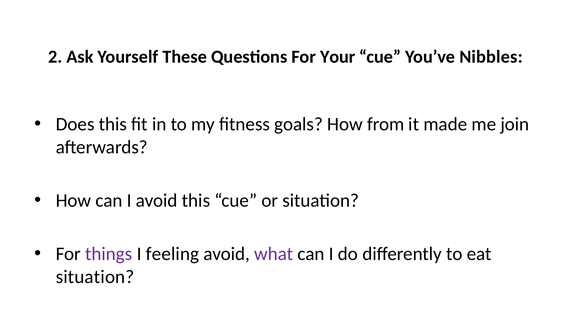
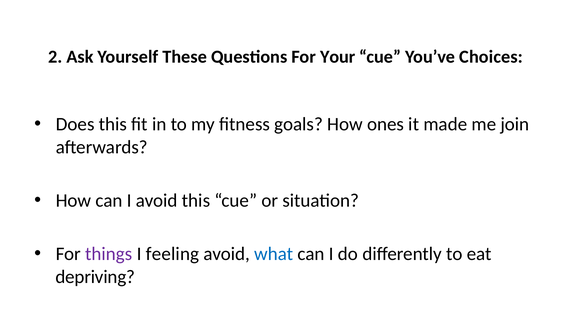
Nibbles: Nibbles -> Choices (491, 57)
from: from -> ones (386, 124)
what colour: purple -> blue (274, 254)
situation: situation -> depriving (95, 277)
